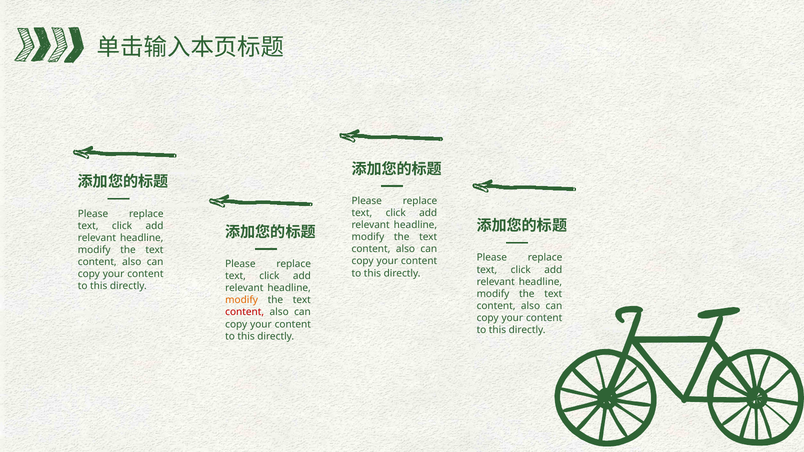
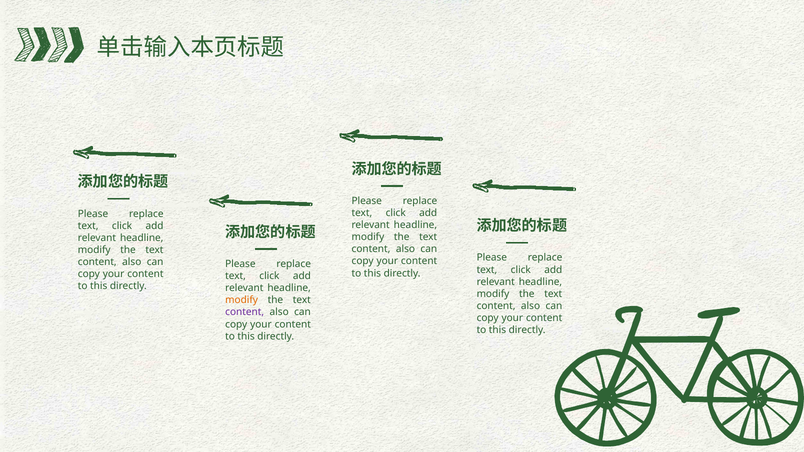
content colour: red -> purple (245, 312)
